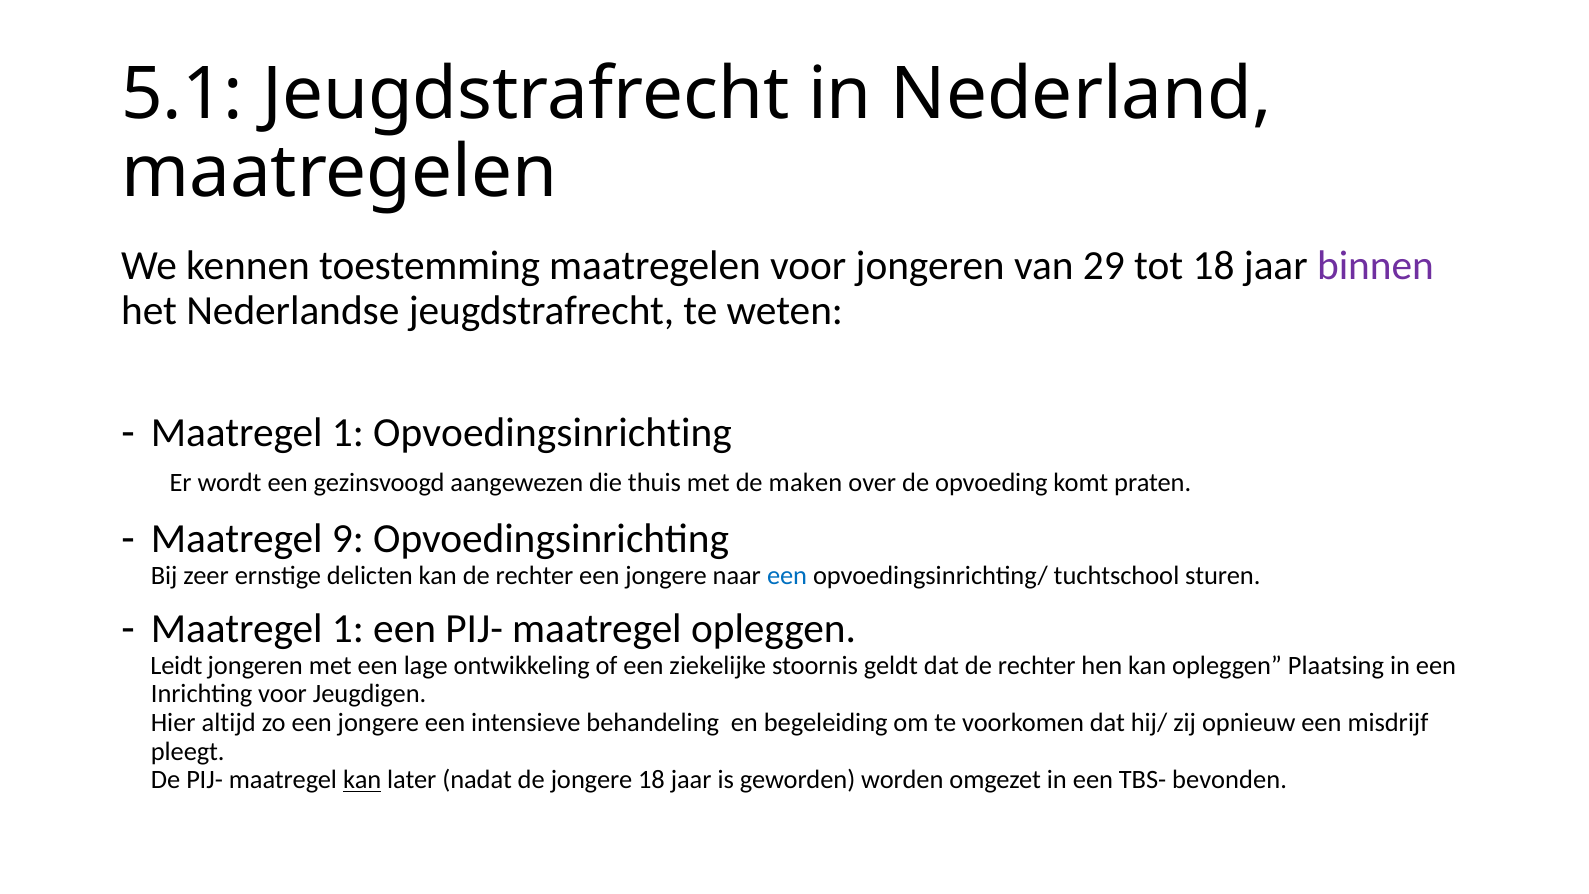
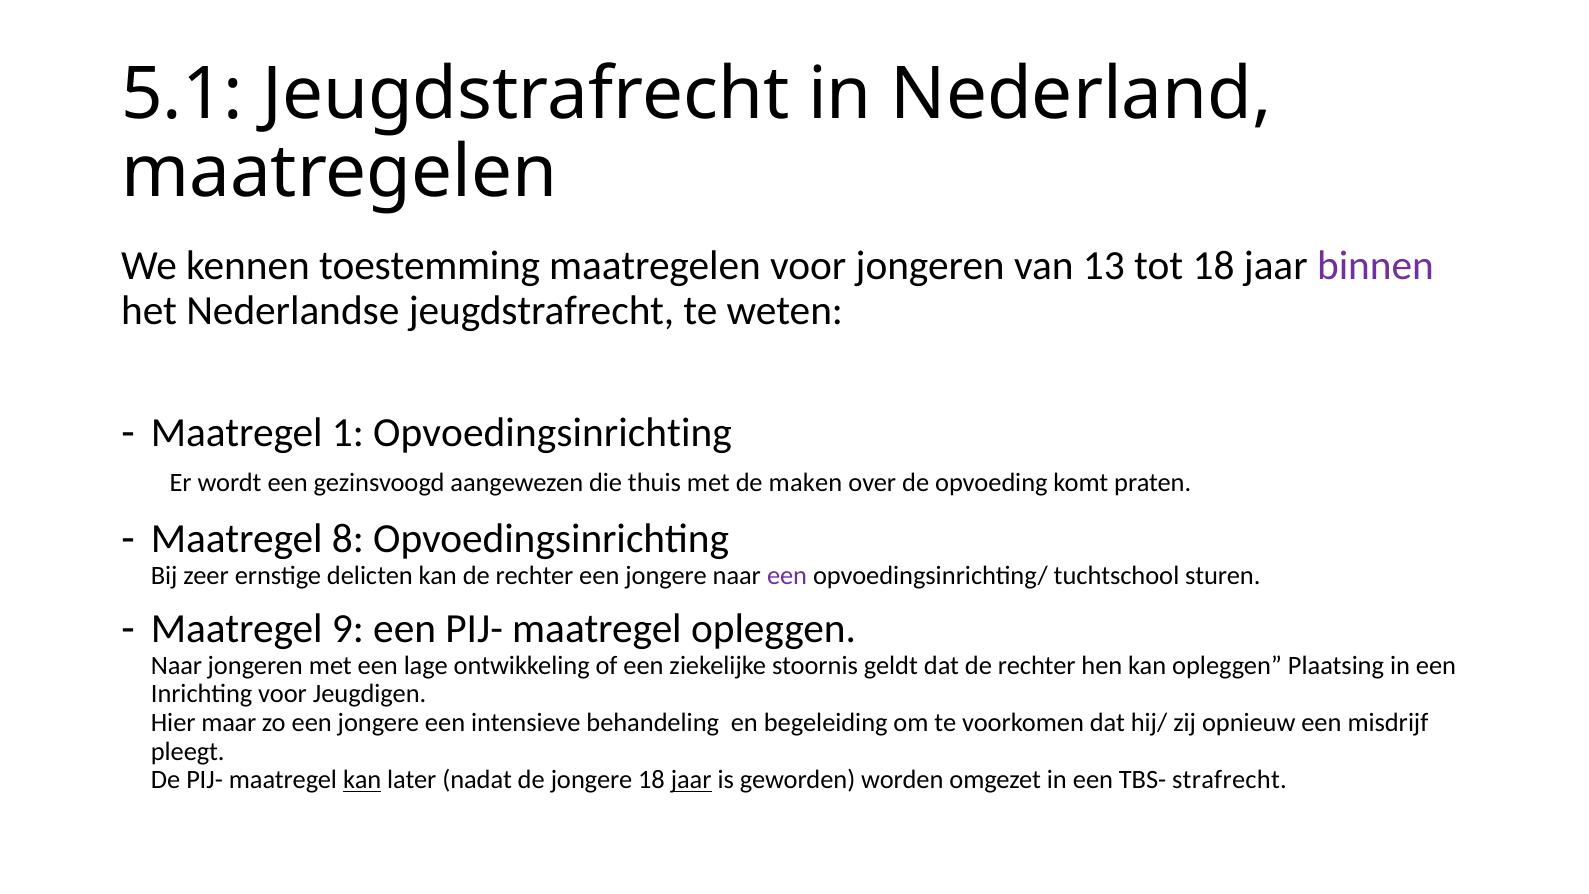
29: 29 -> 13 (1104, 266)
9: 9 -> 8 (348, 539)
een colour: blue -> purple (787, 576)
1: 1 -> 9 (348, 629)
Leidt: Leidt -> Naar (176, 665)
altijd: altijd -> maar (229, 723)
jaar underline: none -> present (691, 780)
bevonden: bevonden -> strafrecht (1229, 780)
